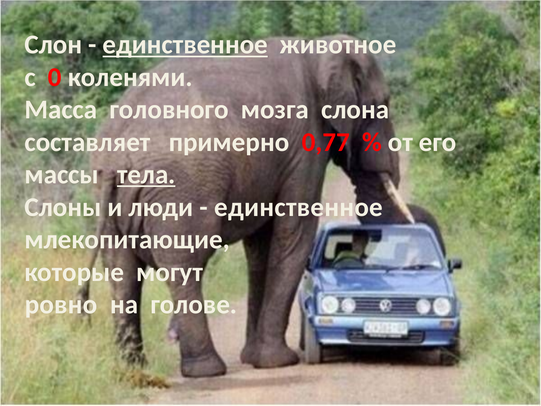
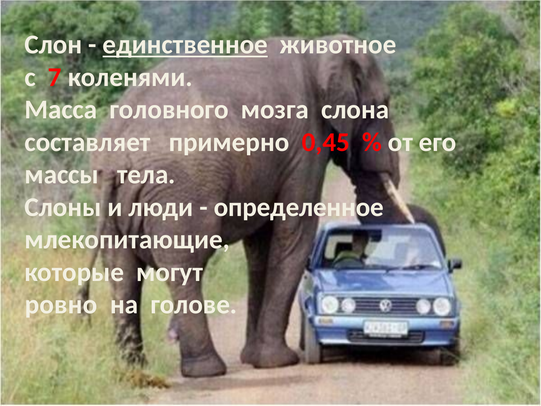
0: 0 -> 7 (55, 77)
0,77: 0,77 -> 0,45 (326, 142)
тела underline: present -> none (146, 175)
единственное: единственное -> определенное (299, 207)
